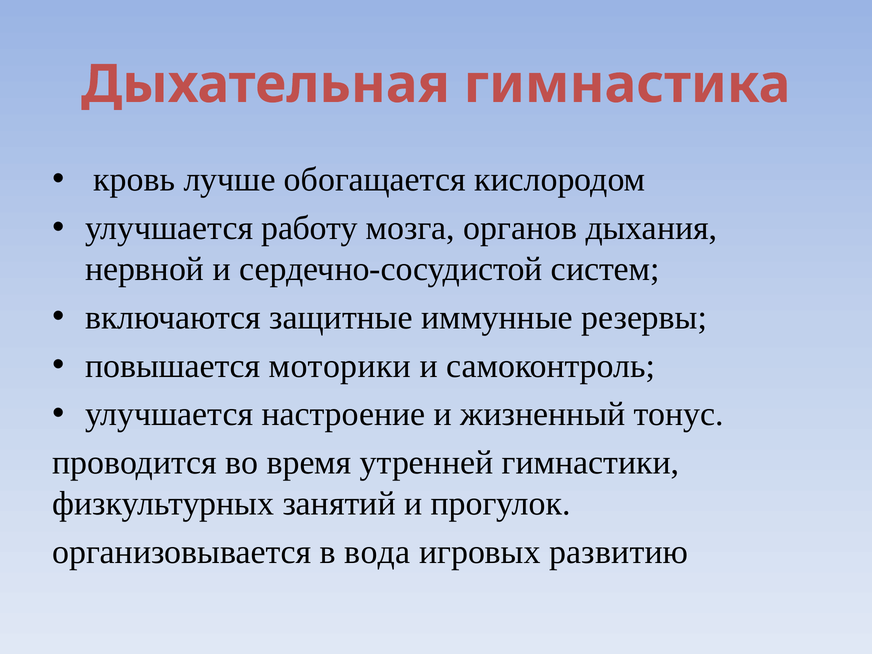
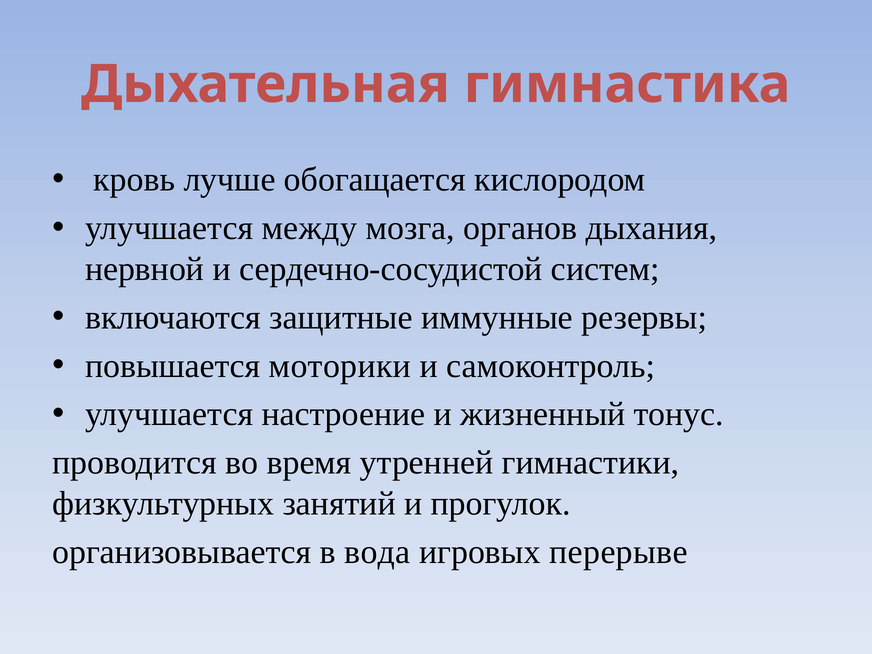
работу: работу -> между (309, 228)
развитию: развитию -> перерыве (619, 552)
